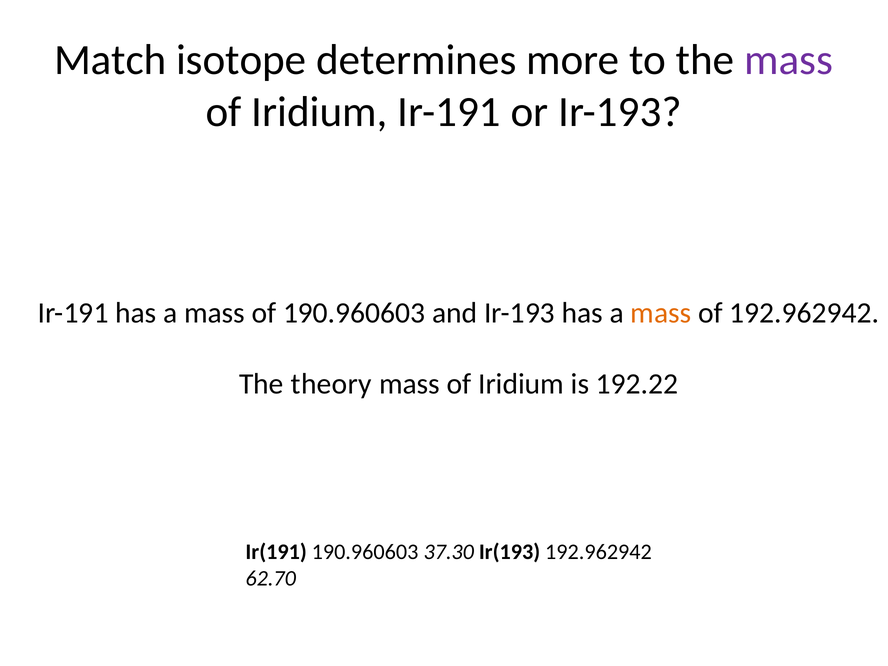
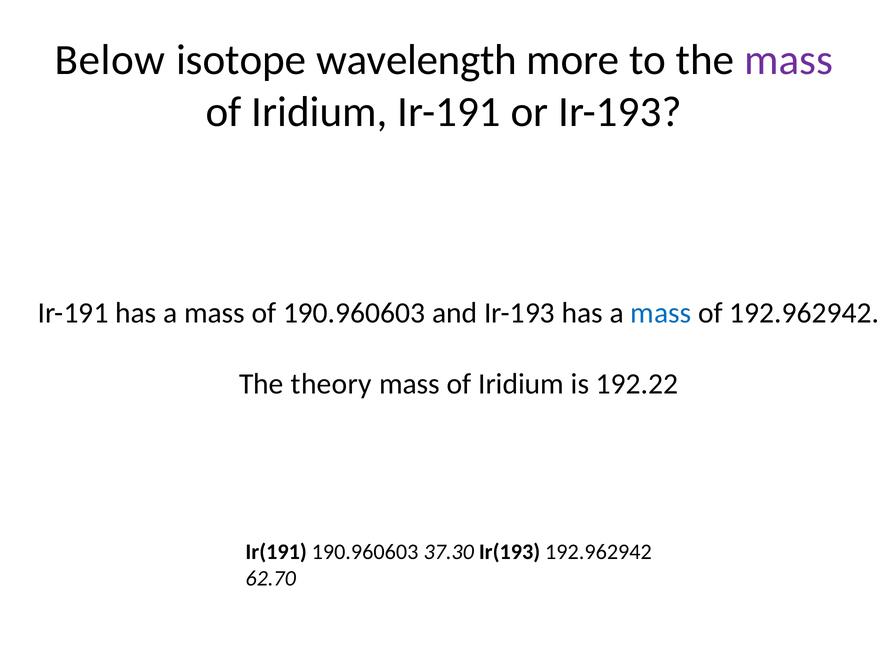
Match: Match -> Below (110, 60)
determines: determines -> wavelength (417, 60)
mass colour: orange -> blue (661, 313)
